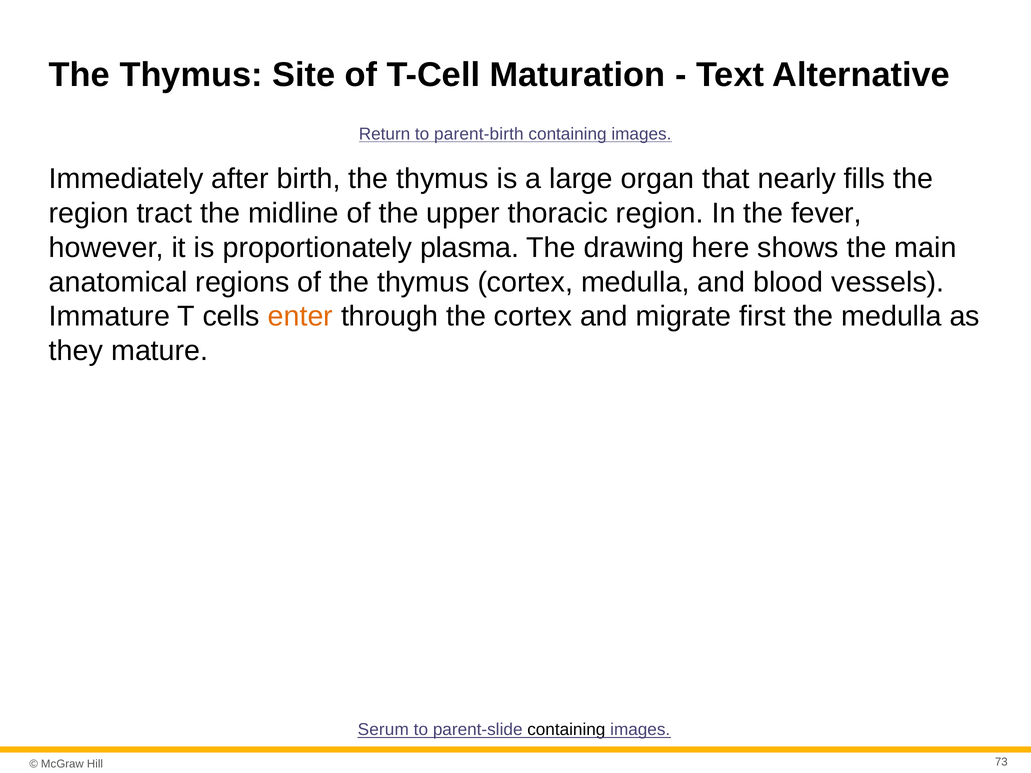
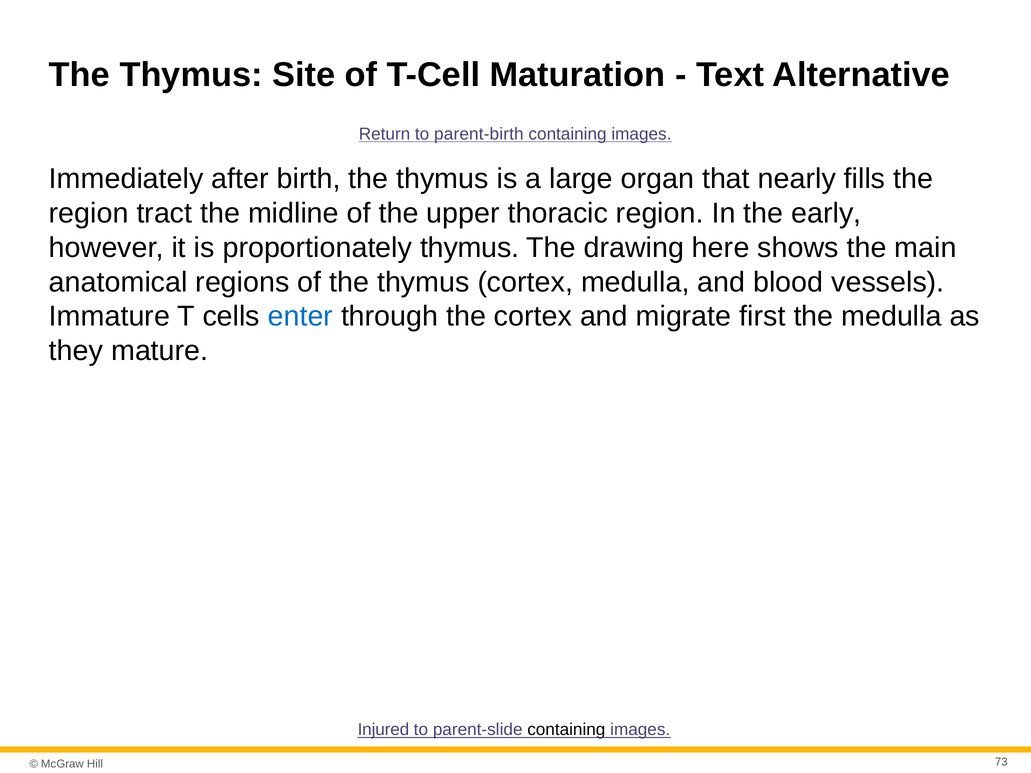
fever: fever -> early (826, 213)
proportionately plasma: plasma -> thymus (470, 248)
enter colour: orange -> blue (300, 317)
Serum: Serum -> Injured (383, 730)
